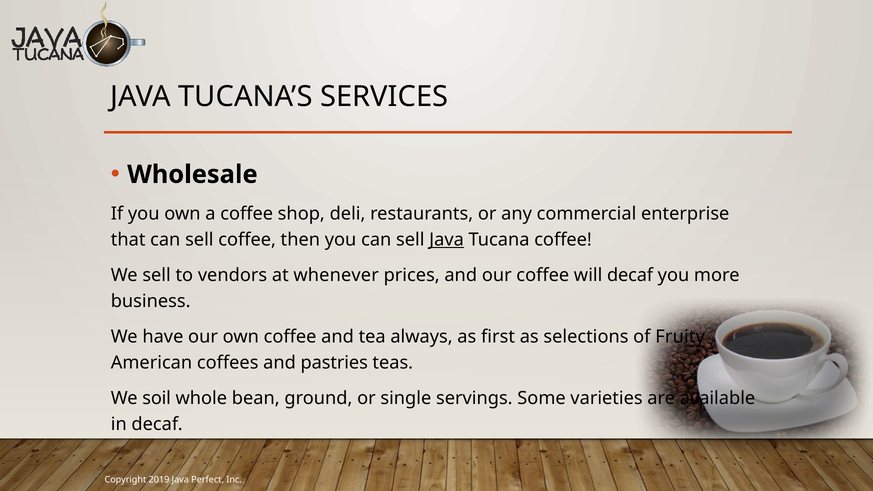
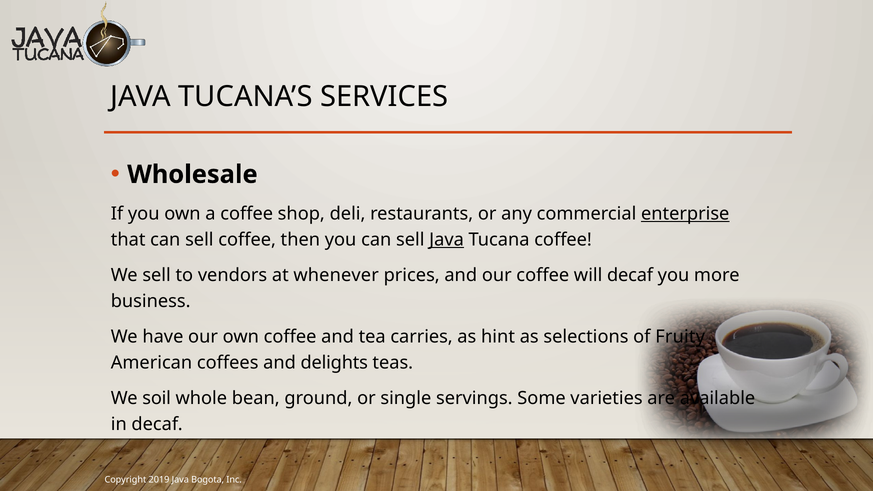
enterprise underline: none -> present (685, 214)
always: always -> carries (422, 337)
first: first -> hint (498, 337)
pastries: pastries -> delights (334, 363)
Perfect: Perfect -> Bogota (208, 480)
